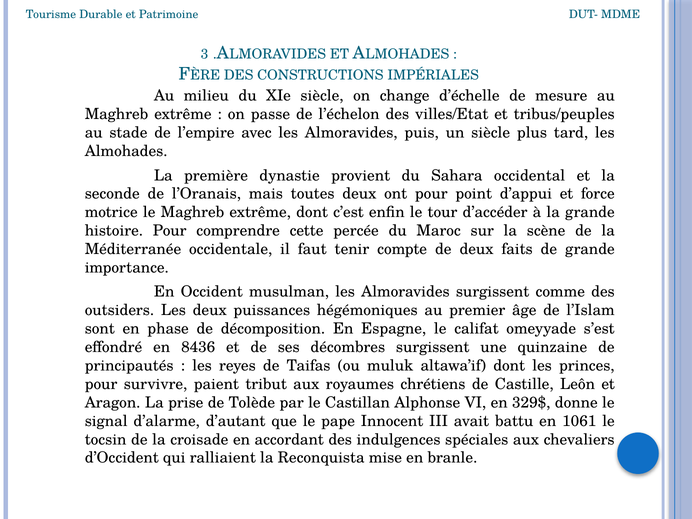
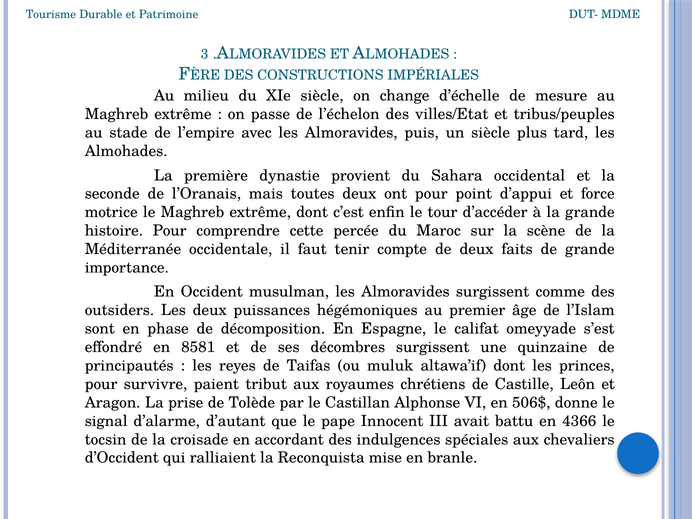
8436: 8436 -> 8581 (198, 347)
329$: 329$ -> 506$ (531, 403)
1061: 1061 -> 4366 (579, 421)
